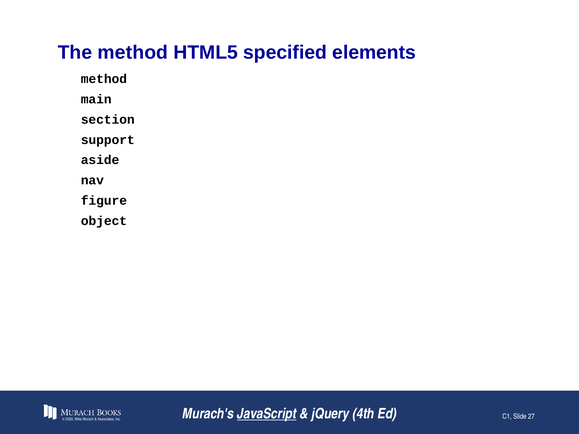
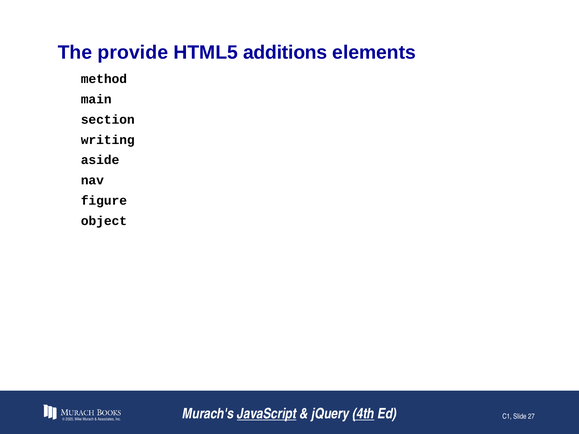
The method: method -> provide (133, 53)
specified: specified -> additions (285, 53)
support: support -> writing (108, 140)
4th underline: none -> present (363, 414)
